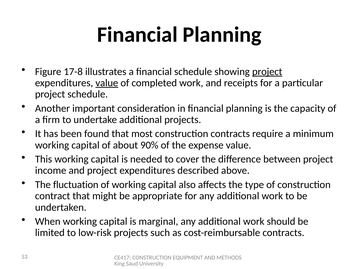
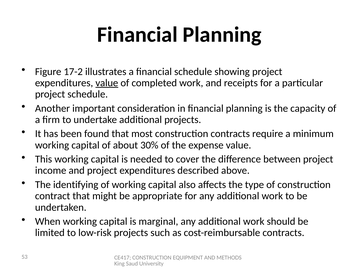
17-8: 17-8 -> 17-2 (73, 72)
project underline: present -> none (267, 72)
90%: 90% -> 30% (149, 145)
fluctuation: fluctuation -> identifying (76, 185)
